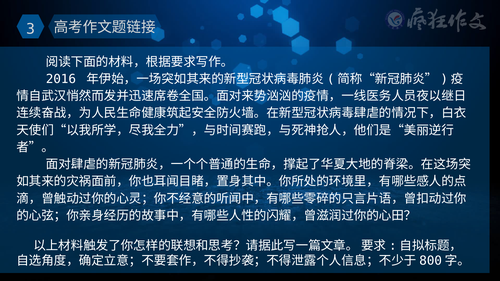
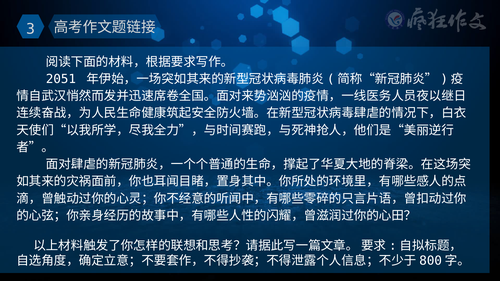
2016: 2016 -> 2051 (61, 79)
